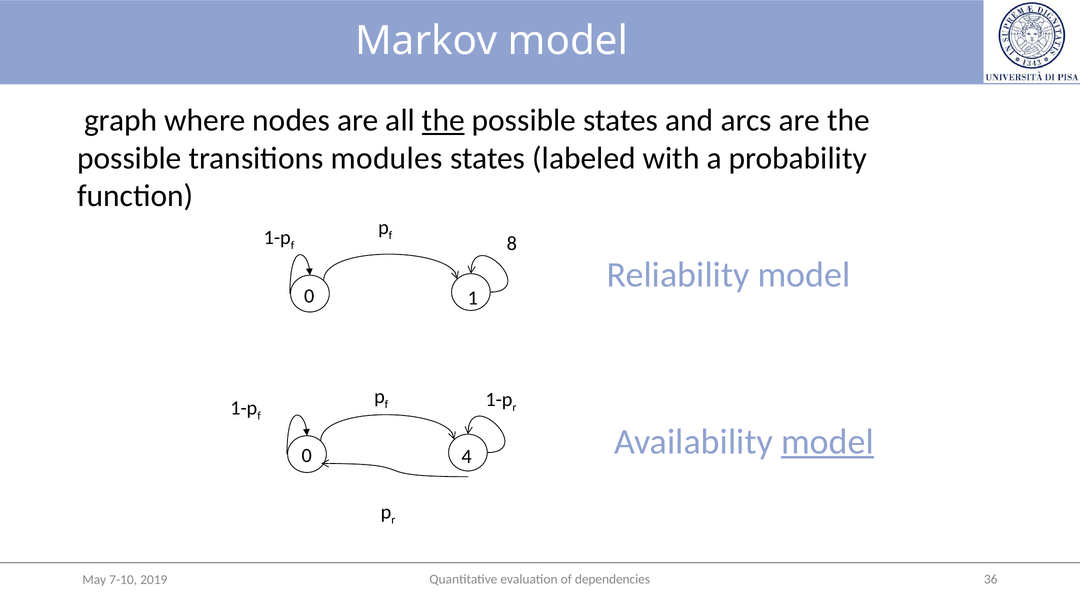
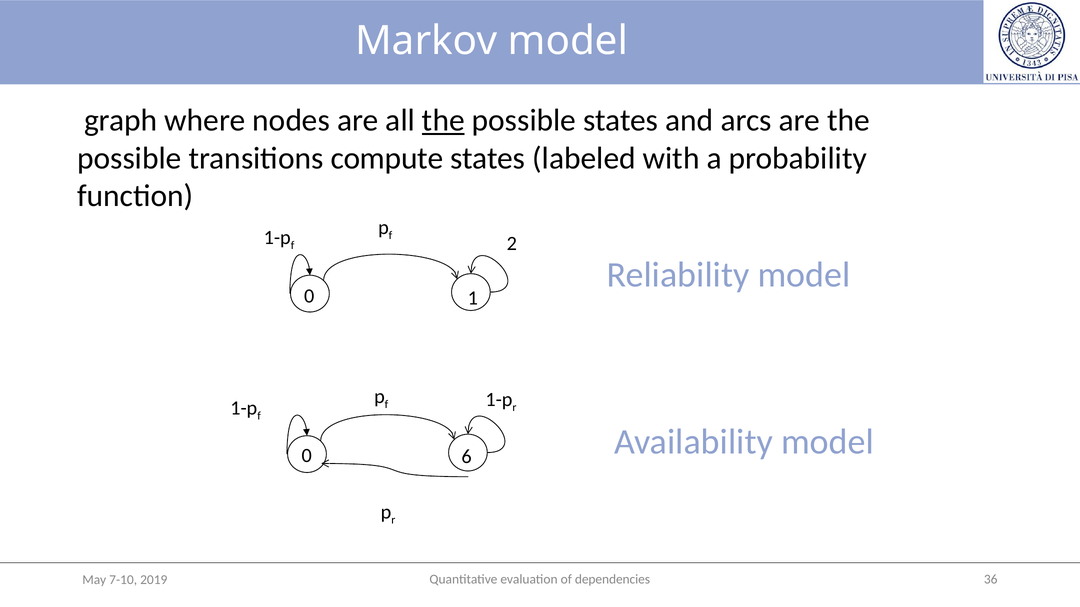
modules: modules -> compute (387, 158)
8: 8 -> 2 (512, 244)
model underline: present -> none (828, 442)
4: 4 -> 6 (467, 457)
